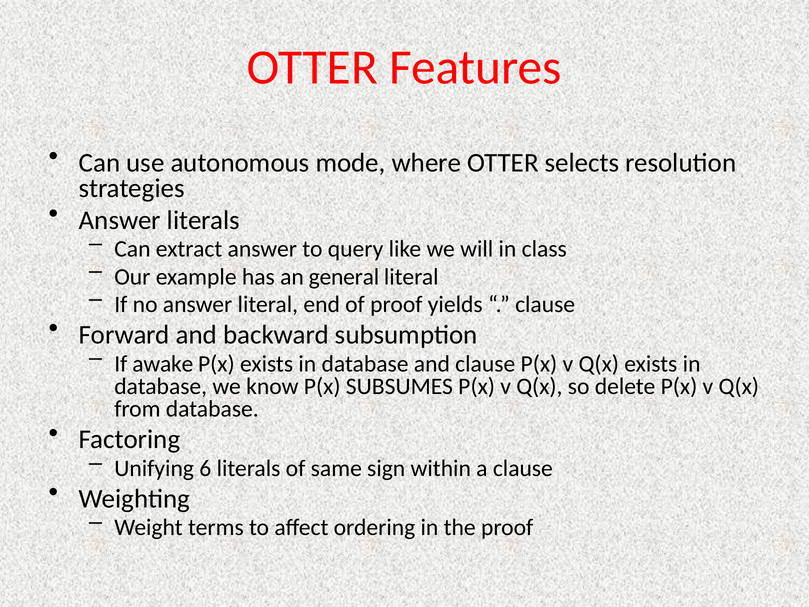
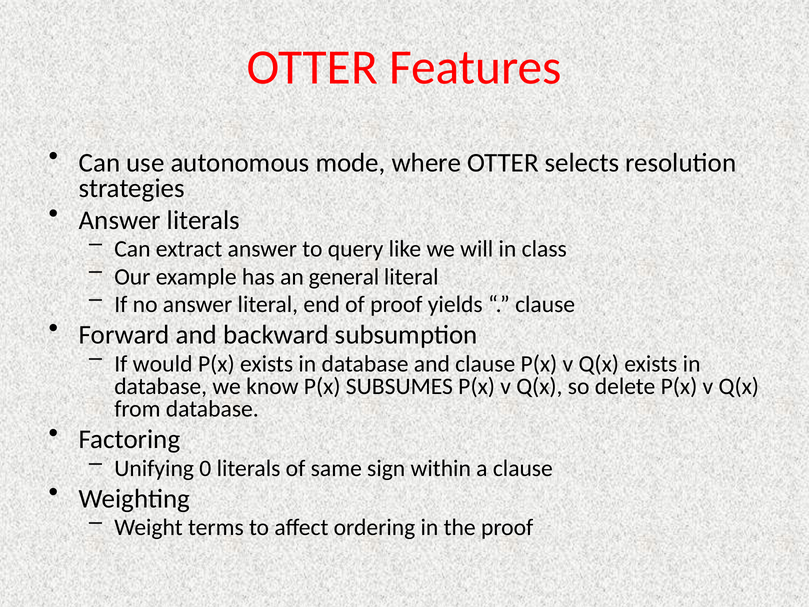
awake: awake -> would (163, 364)
6: 6 -> 0 (205, 468)
